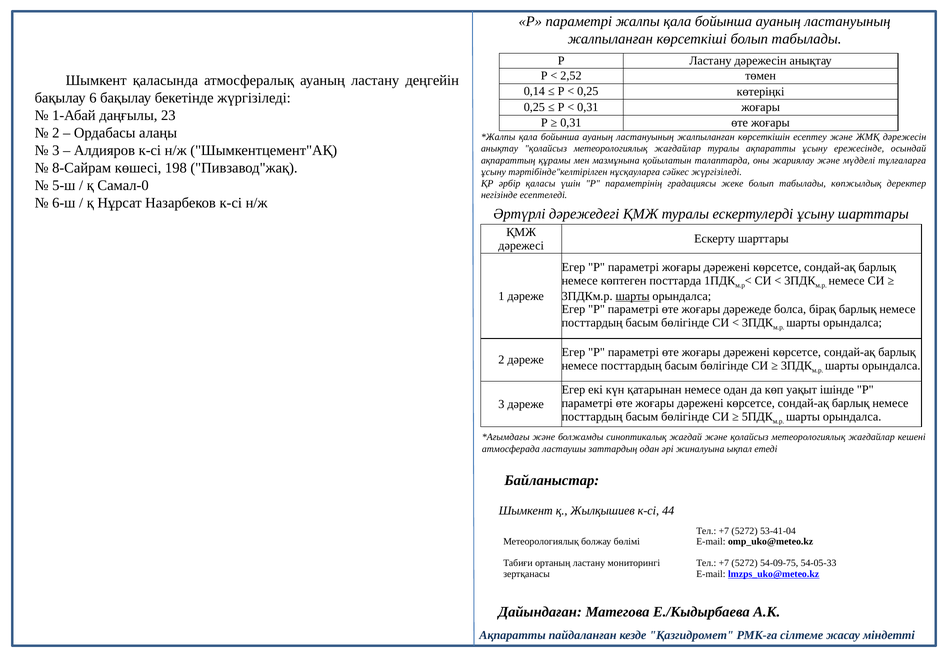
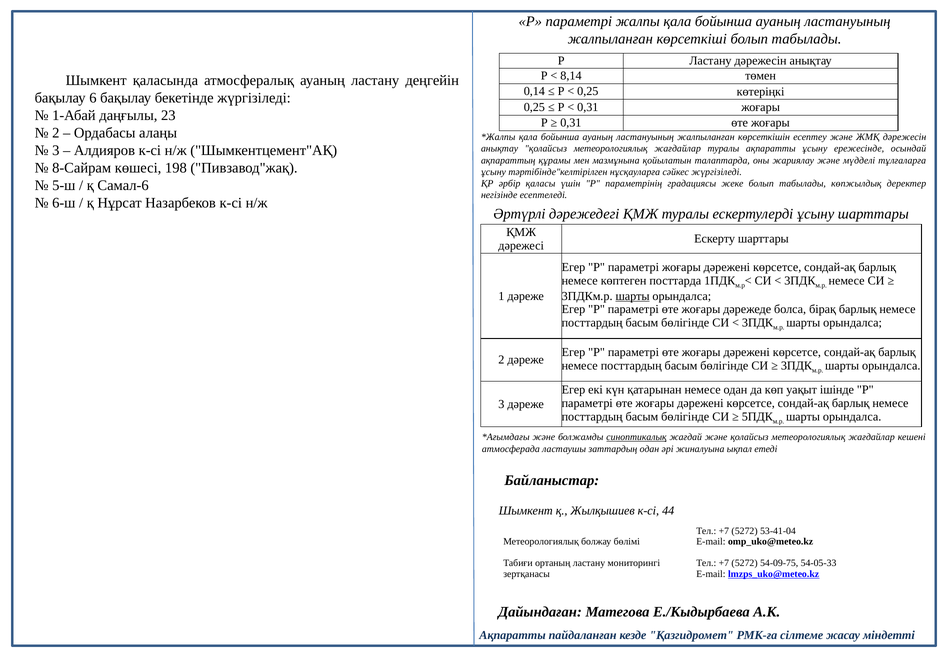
2,52: 2,52 -> 8,14 (571, 76)
Самал-0: Самал-0 -> Самал-6 (123, 185)
синоптикалық underline: none -> present (636, 437)
